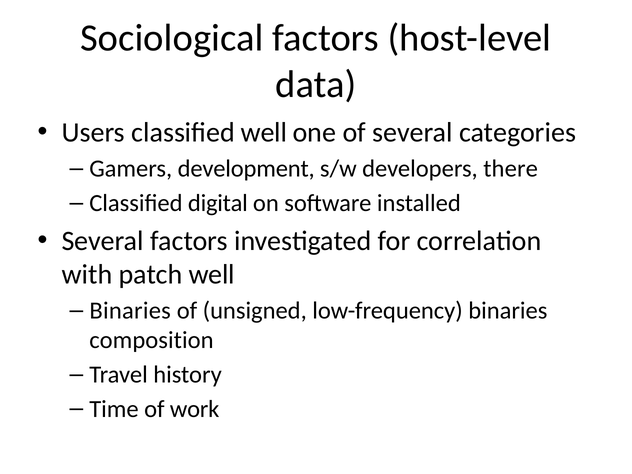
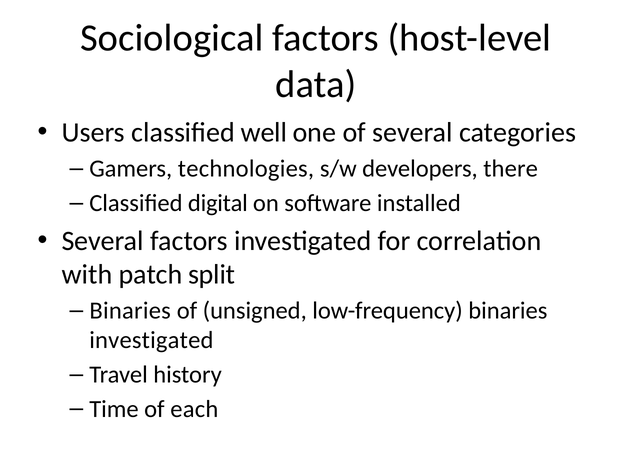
development: development -> technologies (246, 169)
patch well: well -> split (212, 275)
composition: composition -> investigated (151, 340)
work: work -> each (194, 409)
